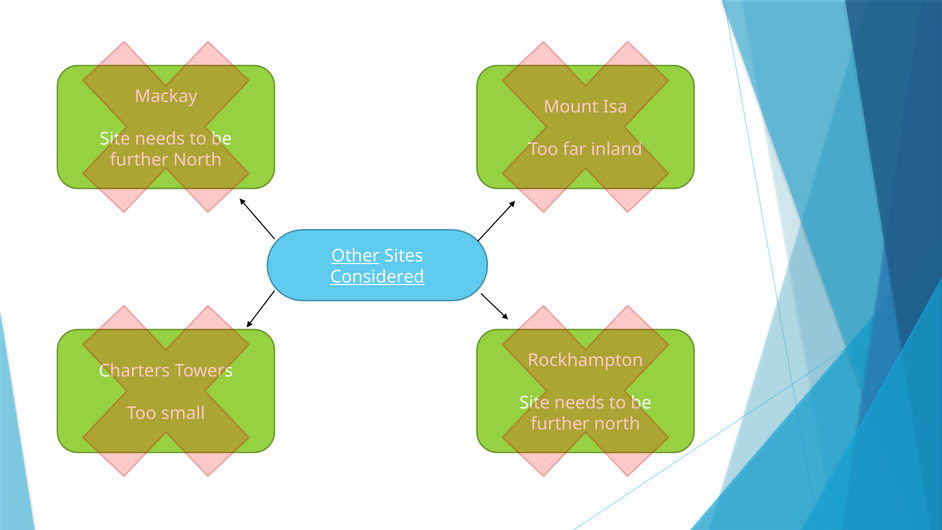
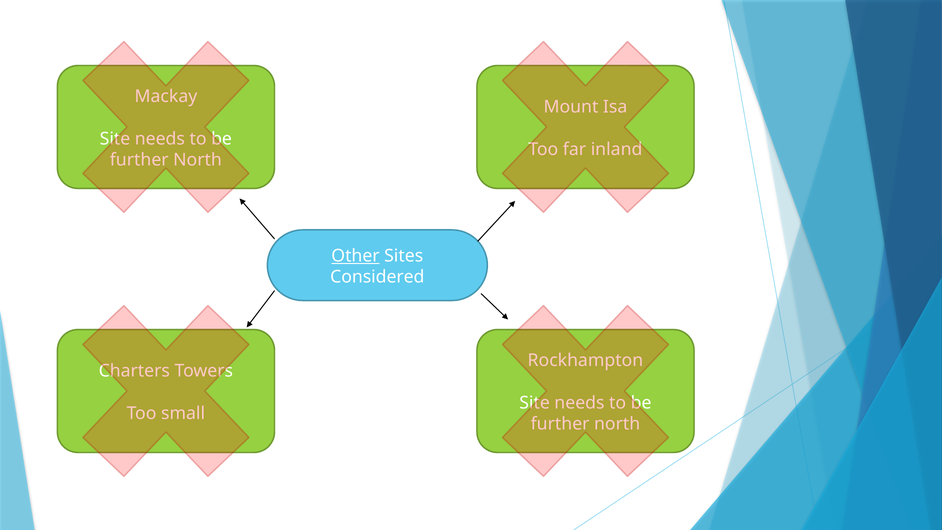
Considered underline: present -> none (377, 277)
